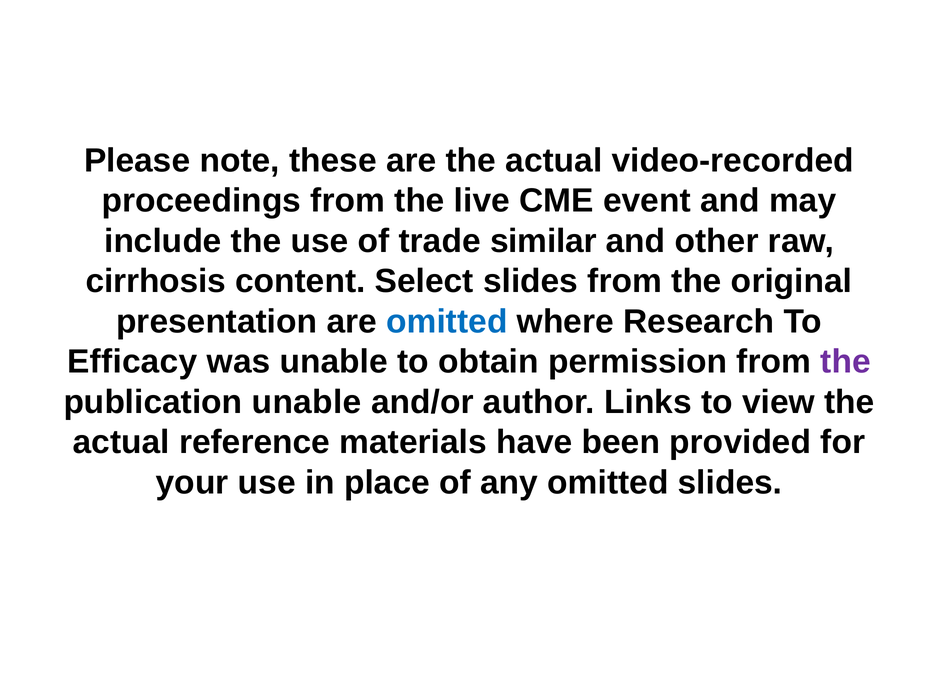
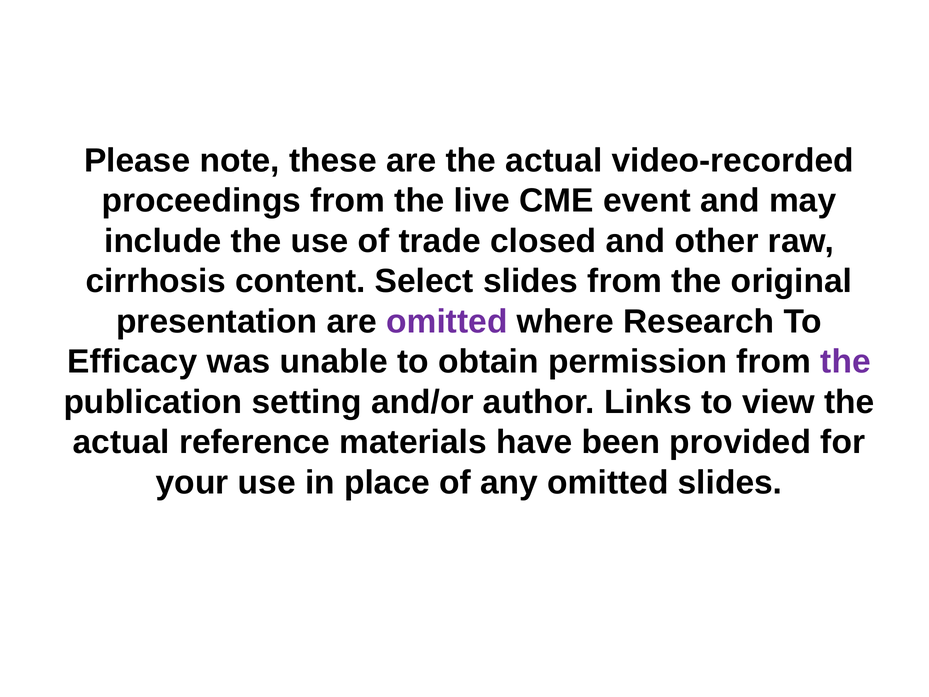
similar: similar -> closed (543, 241)
omitted colour: blue -> purple (447, 321)
publication unable: unable -> setting (307, 402)
